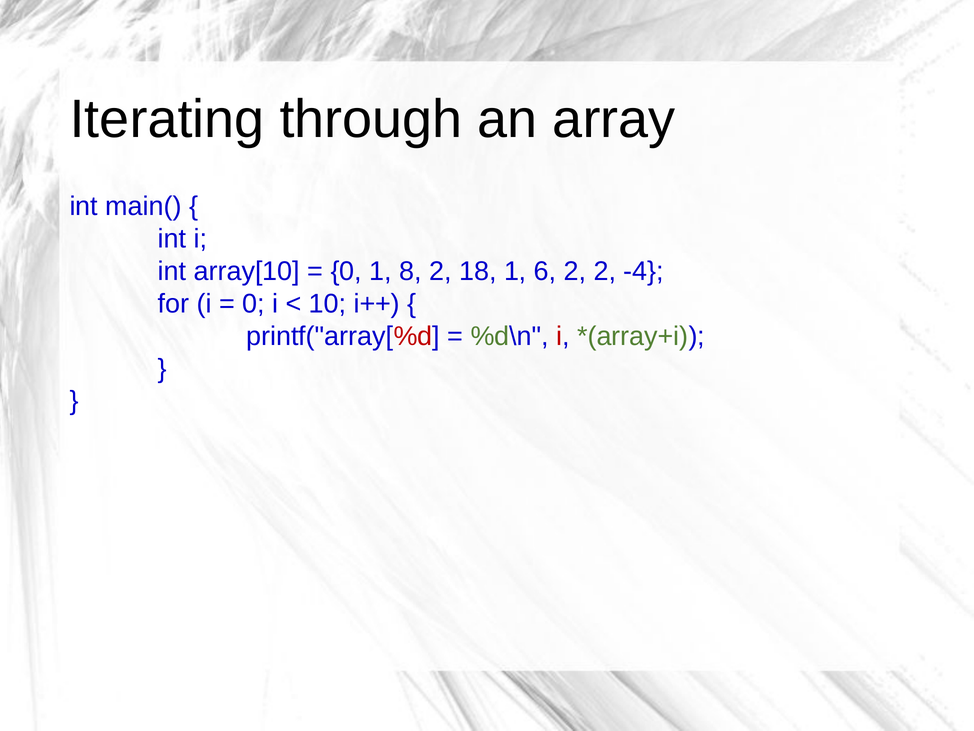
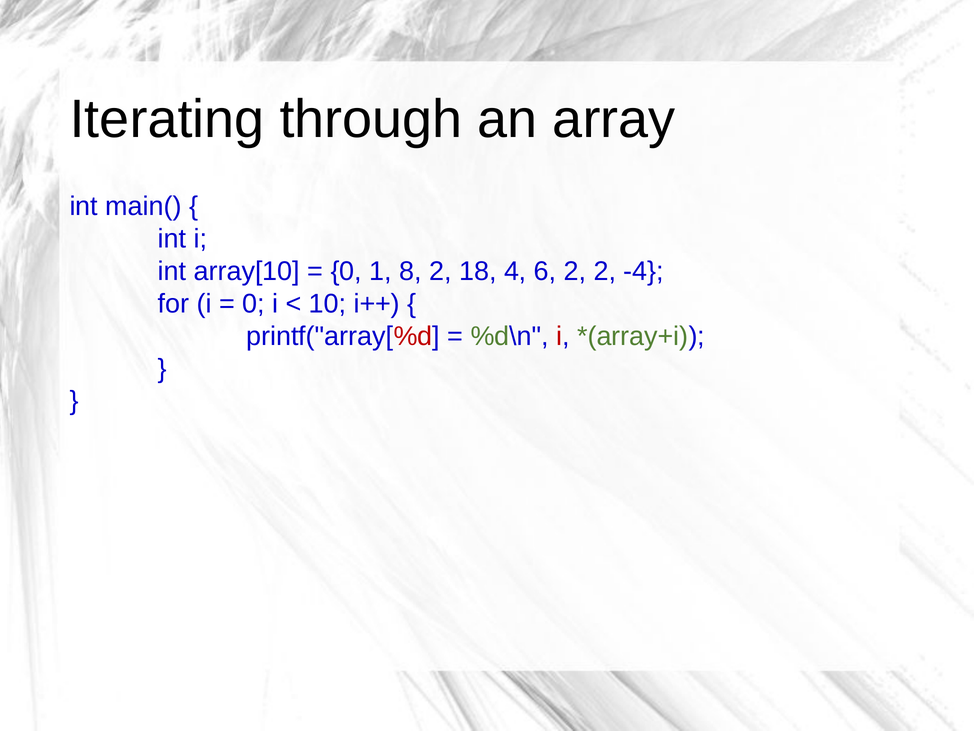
18 1: 1 -> 4 (515, 271)
